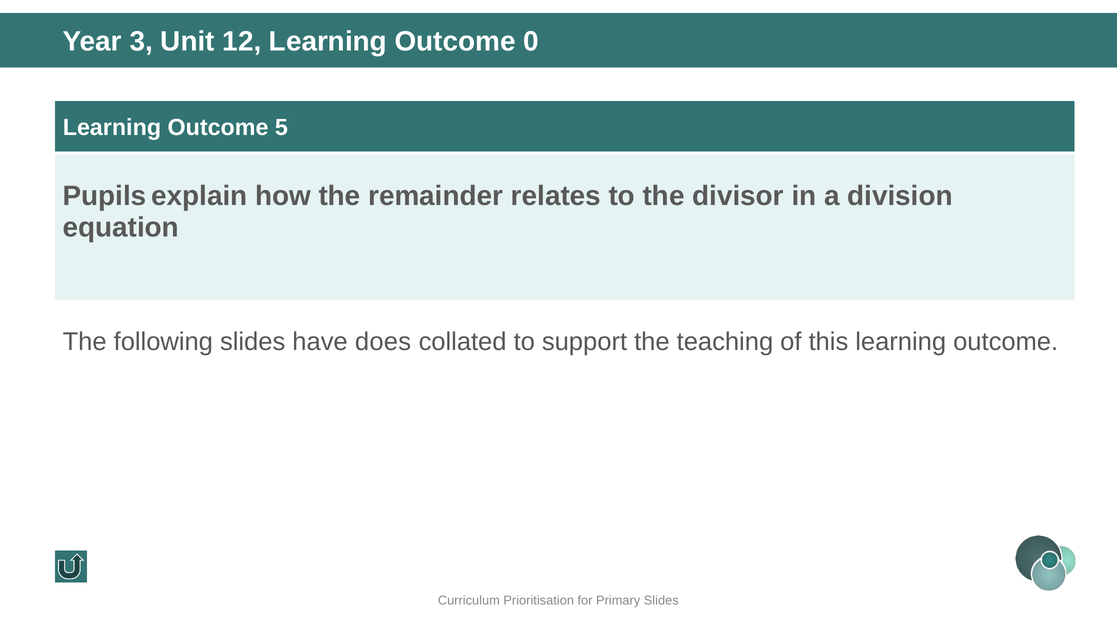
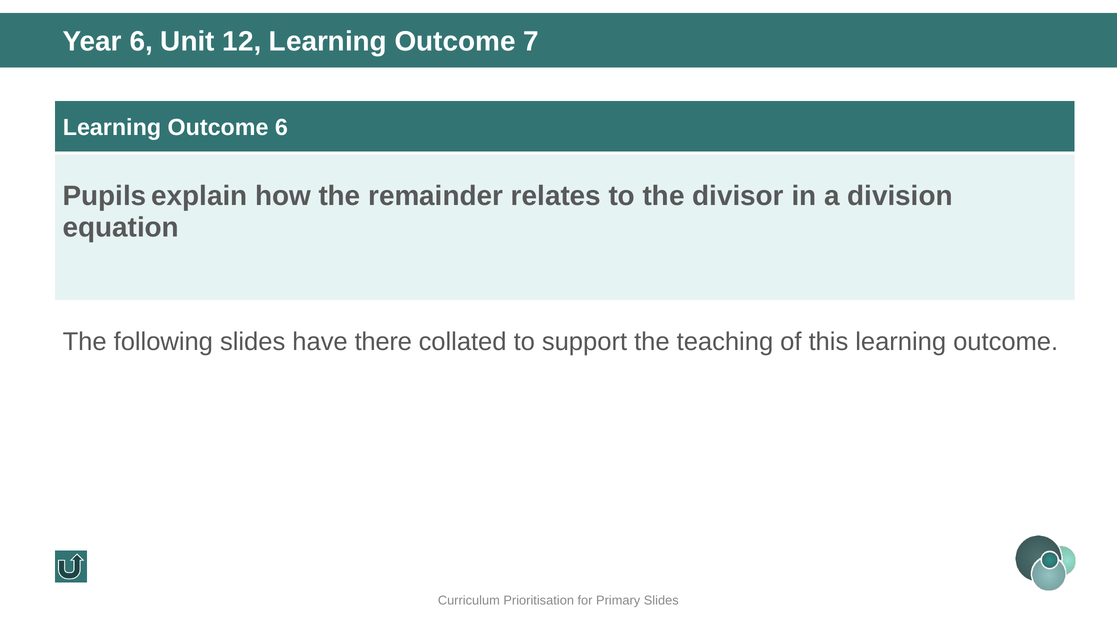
Year 3: 3 -> 6 (141, 42)
0: 0 -> 7 (531, 42)
Outcome 5: 5 -> 6 (281, 127)
does: does -> there (383, 342)
